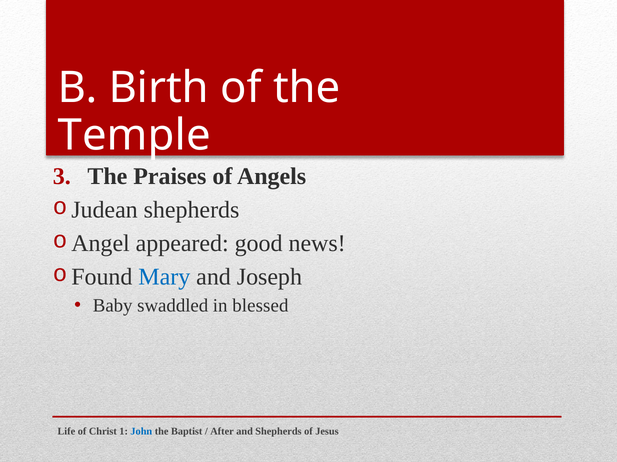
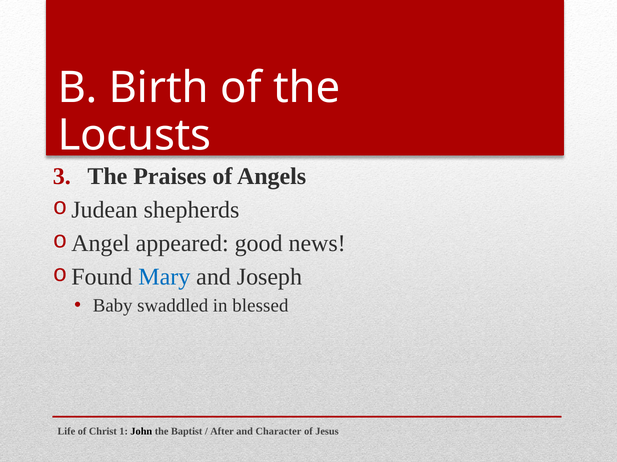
Temple: Temple -> Locusts (134, 135)
John colour: blue -> black (141, 432)
and Shepherds: Shepherds -> Character (278, 432)
